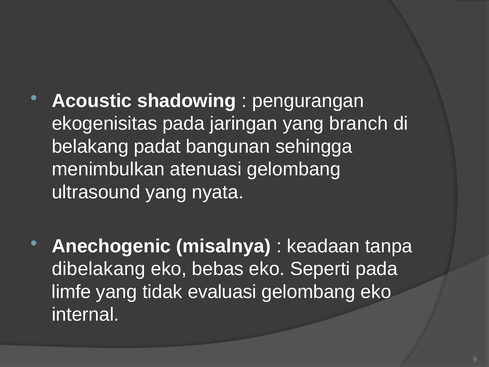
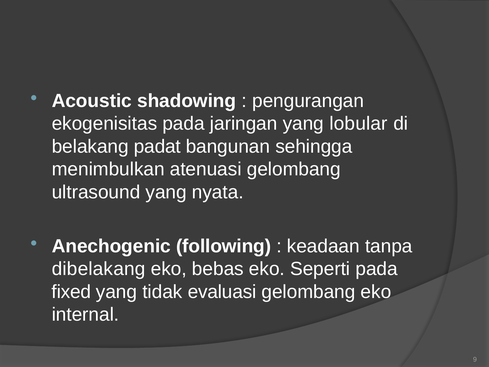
branch: branch -> lobular (359, 124)
misalnya: misalnya -> following (224, 246)
limfe: limfe -> fixed (71, 292)
